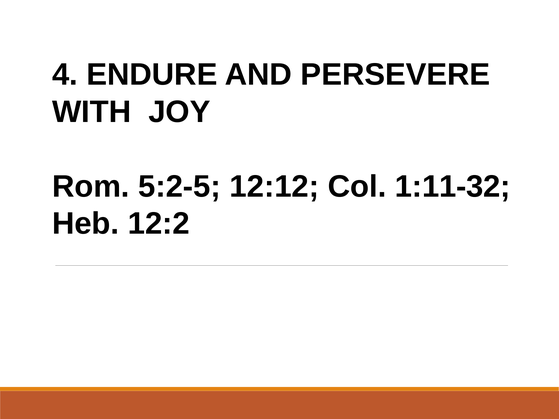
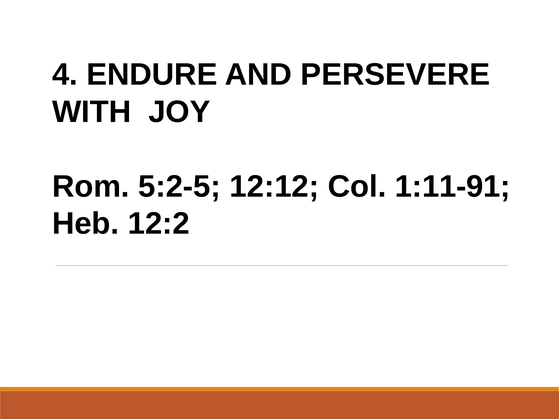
1:11-32: 1:11-32 -> 1:11-91 (453, 187)
